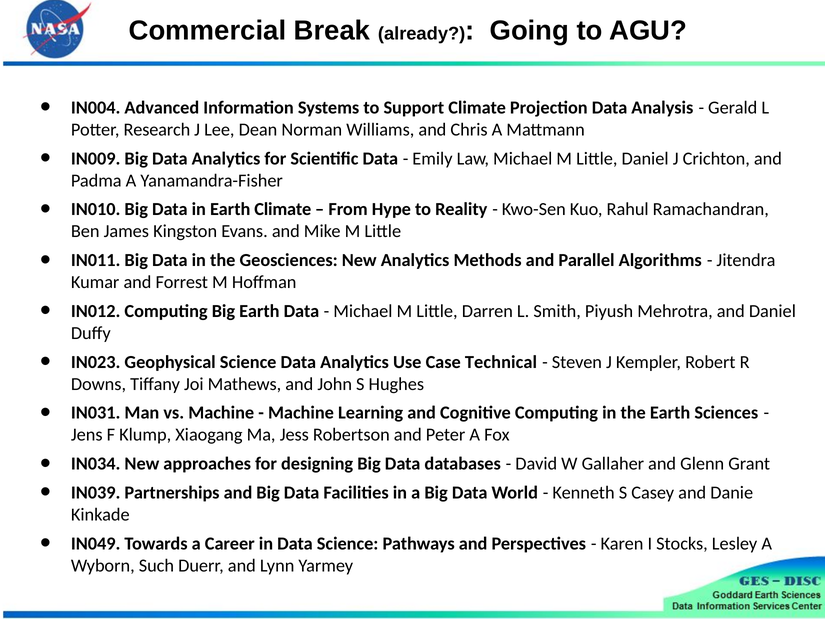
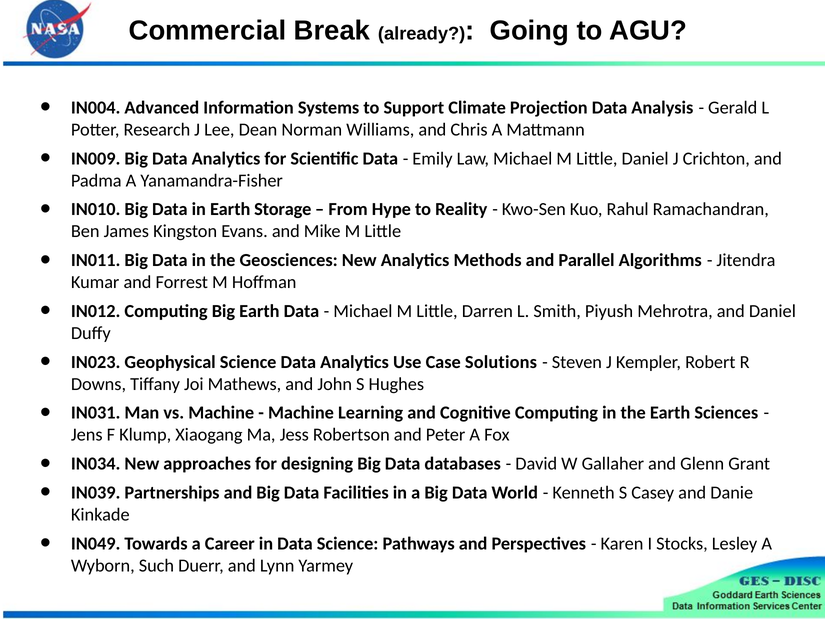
Earth Climate: Climate -> Storage (283, 209)
Technical: Technical -> Solutions (501, 362)
